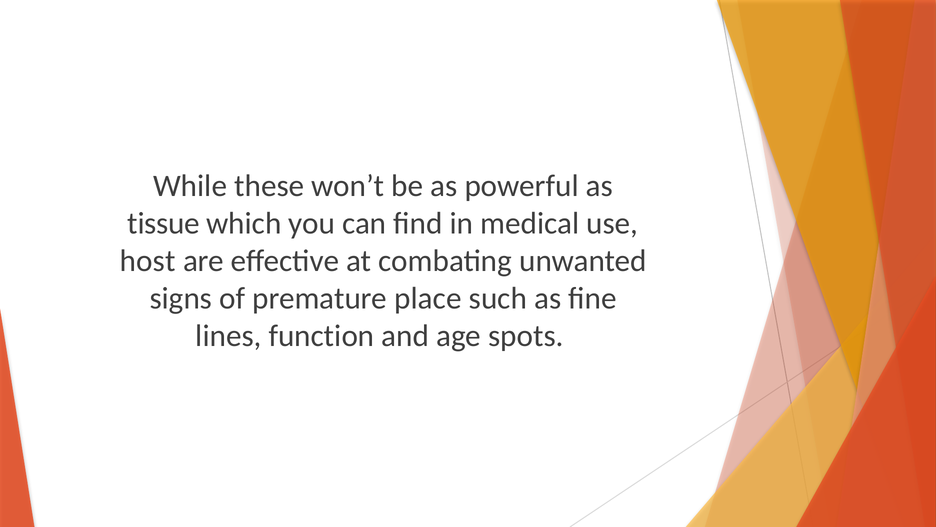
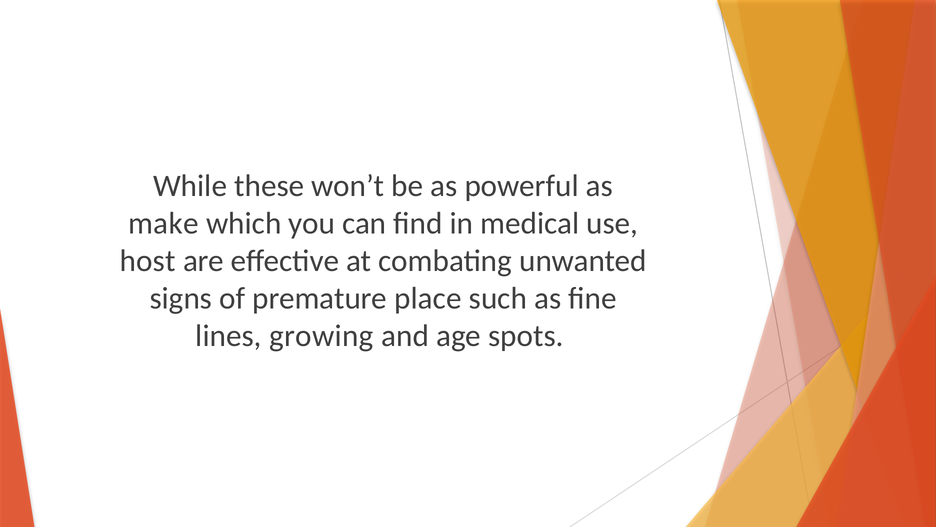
tissue: tissue -> make (163, 223)
function: function -> growing (321, 335)
